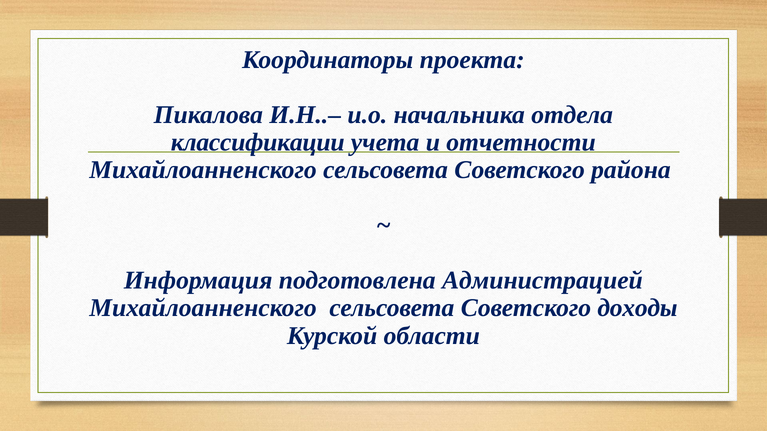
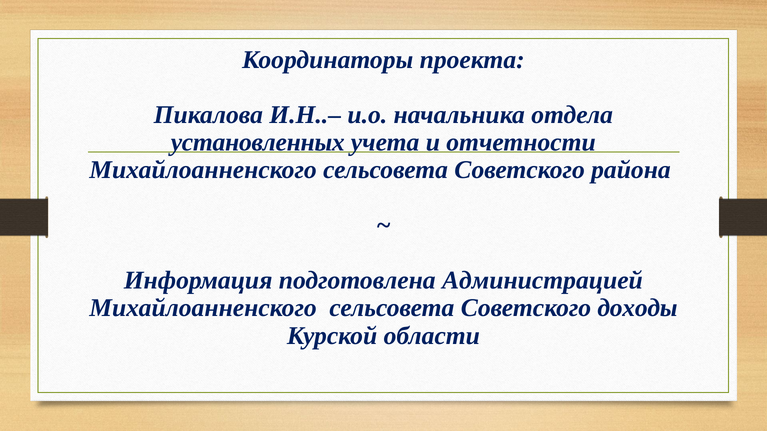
классификации: классификации -> установленных (258, 143)
